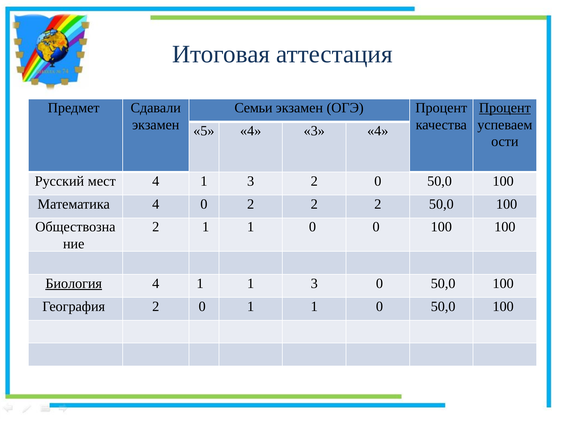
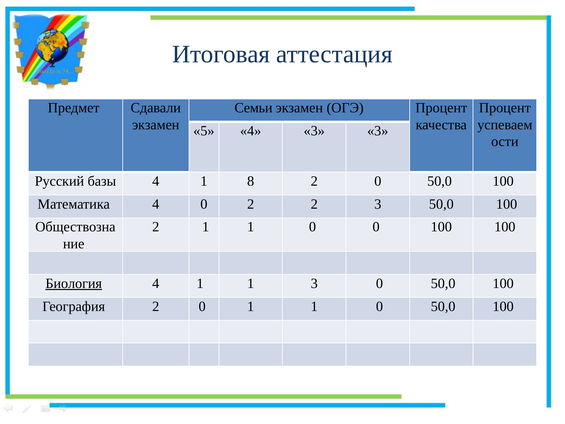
Процент underline: present -> none (505, 108)
3 4: 4 -> 3 (378, 131)
мест: мест -> базы (102, 181)
4 1 3: 3 -> 8 (251, 181)
2 2 2: 2 -> 3 (378, 204)
